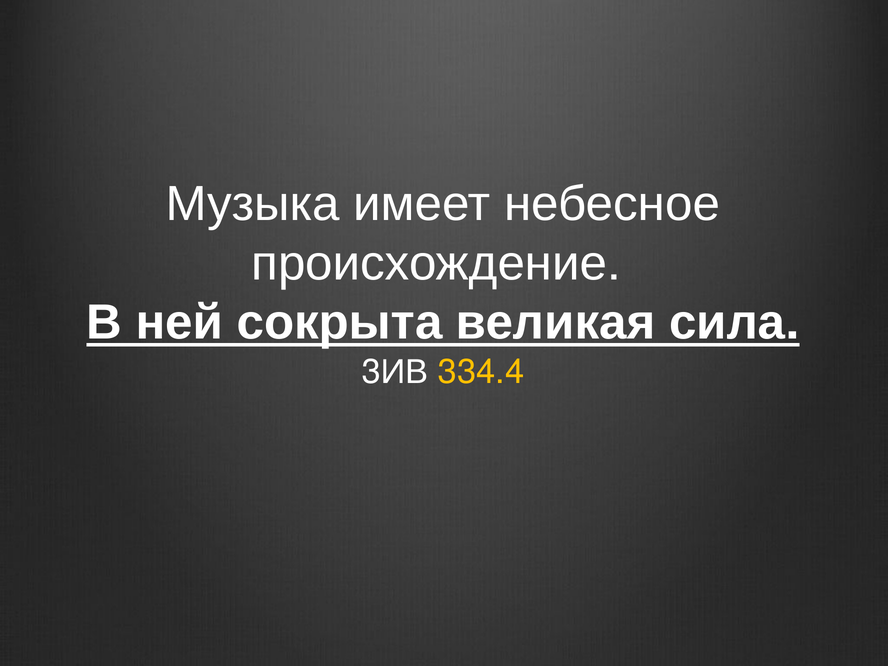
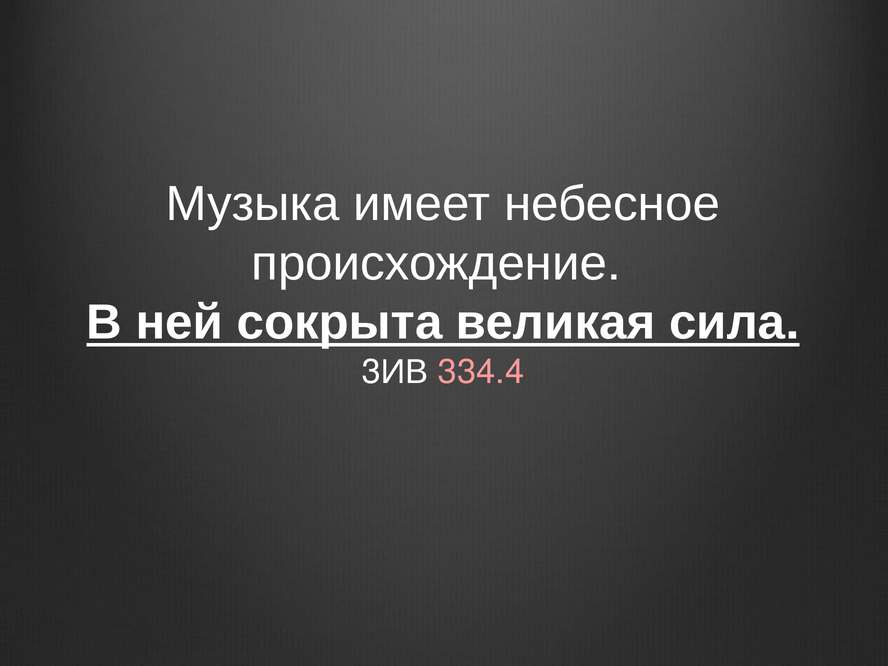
334.4 colour: yellow -> pink (481, 372)
